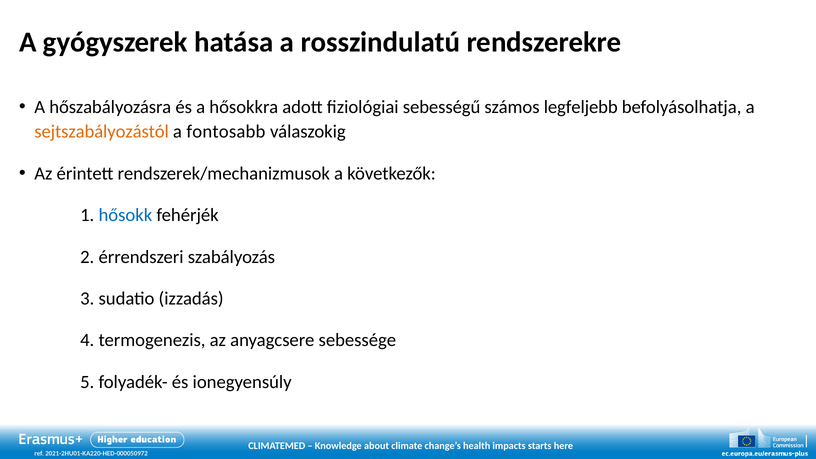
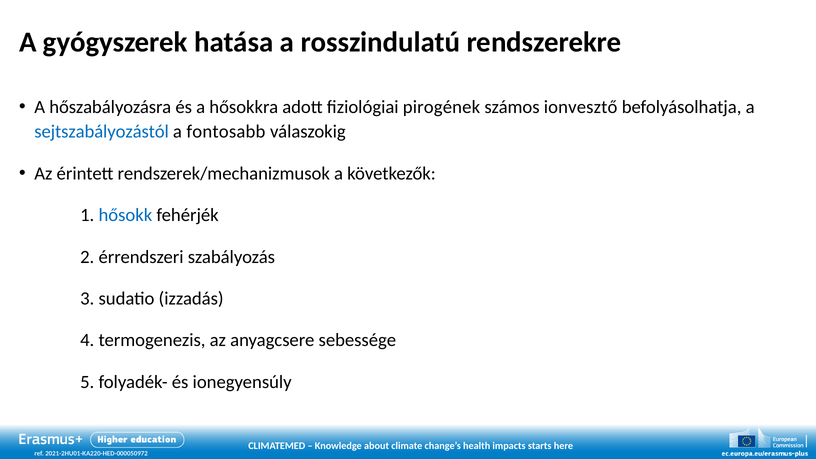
sebességű: sebességű -> pirogének (441, 107)
legfeljebb: legfeljebb -> ionvesztő (581, 107)
sejtszabályozástól colour: orange -> blue (102, 132)
